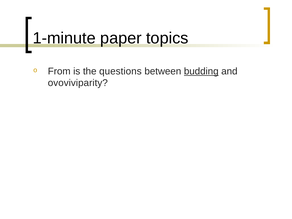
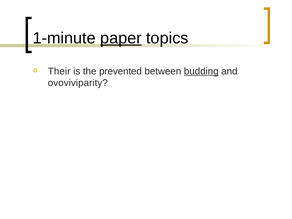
paper underline: none -> present (121, 38)
From: From -> Their (59, 71)
questions: questions -> prevented (120, 71)
